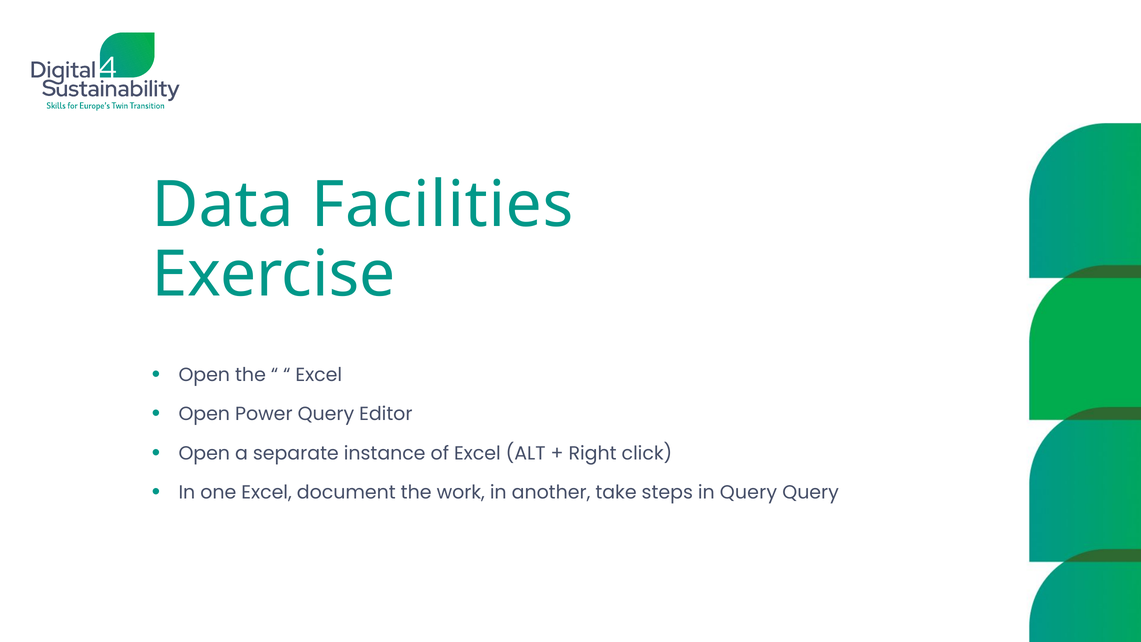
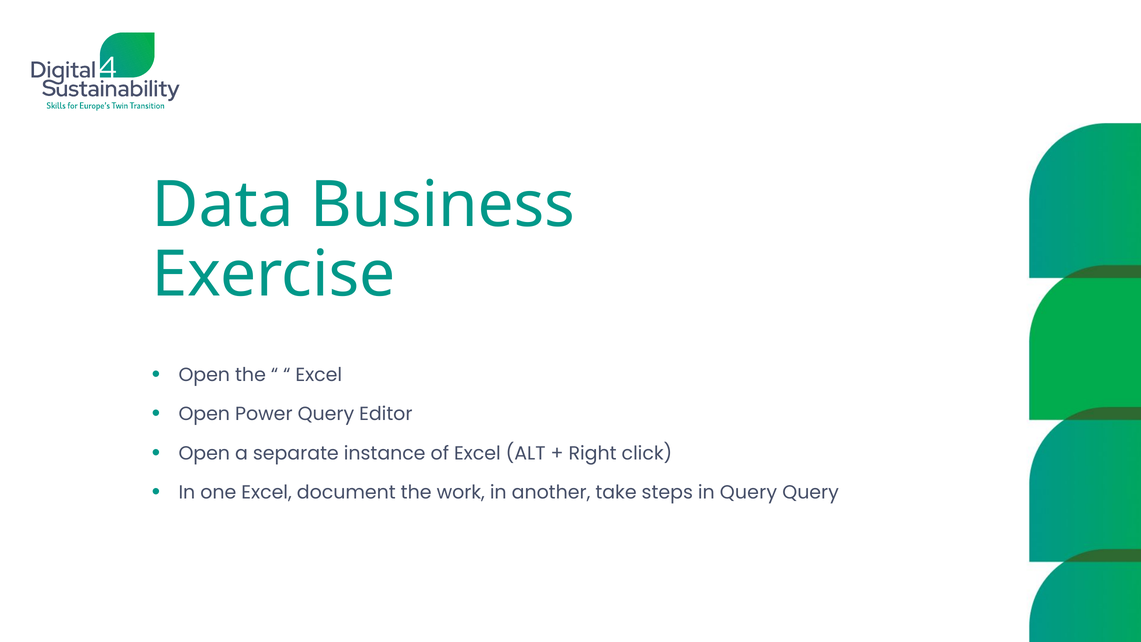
Facilities: Facilities -> Business (443, 205)
